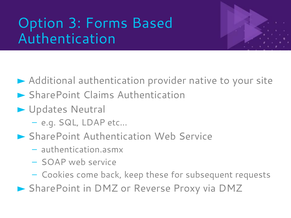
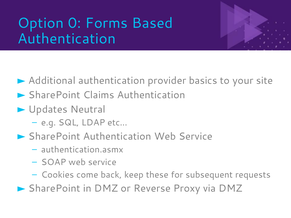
3: 3 -> 0 (75, 23)
native: native -> basics (203, 81)
